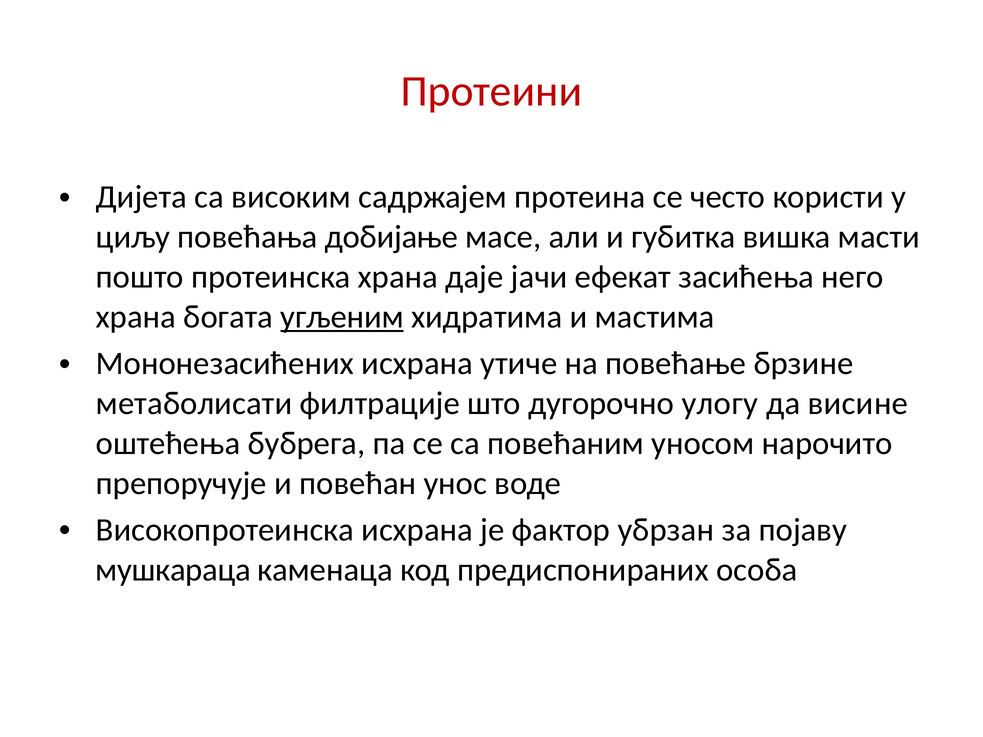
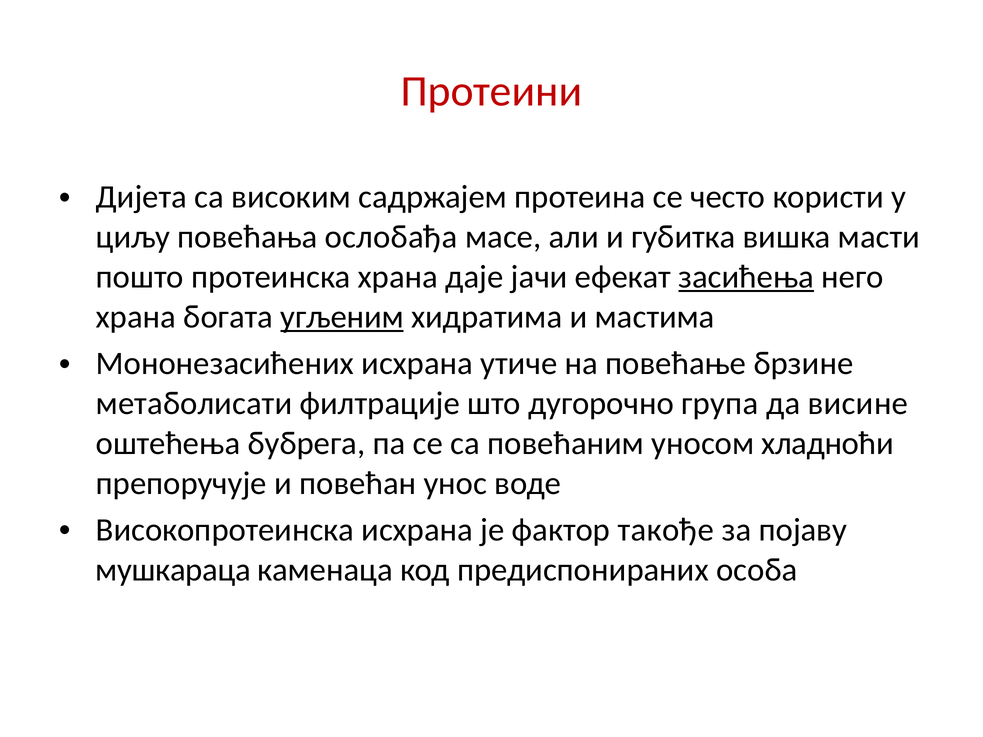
добијање: добијање -> ослобађа (391, 237)
засићења underline: none -> present (746, 277)
улогу: улогу -> група (720, 404)
нарочито: нарочито -> хладноћи (827, 444)
убрзан: убрзан -> такође (666, 530)
